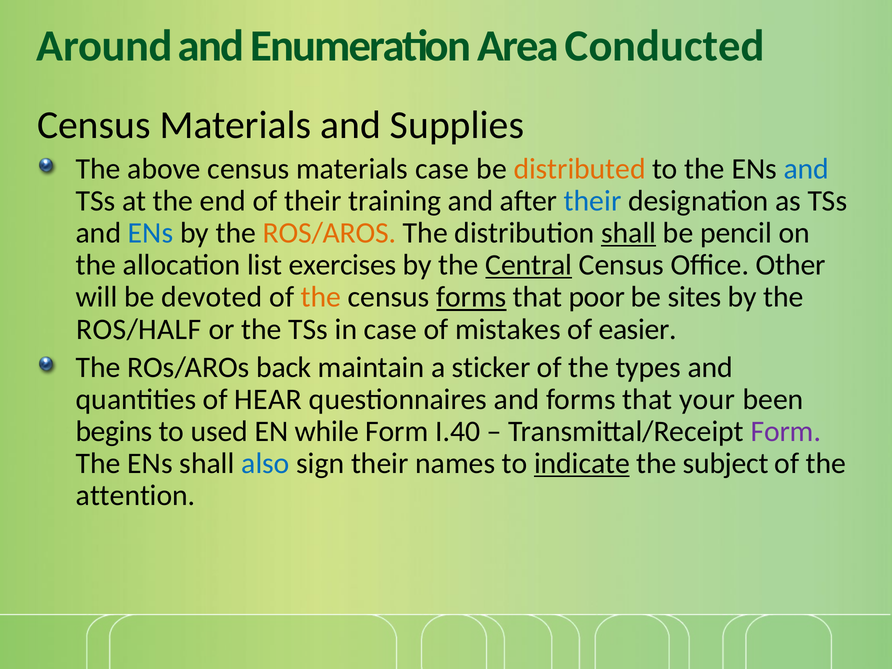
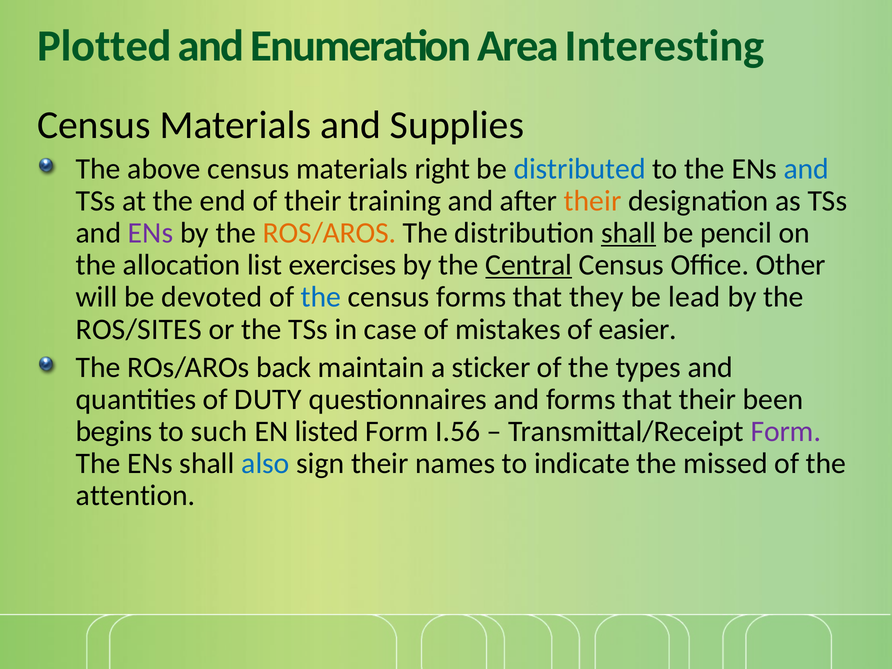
Around: Around -> Plotted (104, 46)
Conducted: Conducted -> Interesting (665, 46)
materials case: case -> right (442, 169)
distributed colour: orange -> blue (580, 169)
their colour: blue -> orange (593, 201)
ENs colour: blue -> purple (151, 233)
the colour: orange -> blue (321, 297)
forms underline: present -> none (471, 297)
poor: poor -> they (596, 297)
sites: sites -> lead (694, 297)
ROS/HALF: ROS/HALF -> ROS/SITES (139, 329)
HEAR: HEAR -> DUTY (268, 399)
that your: your -> their (707, 399)
used: used -> such (219, 431)
while: while -> listed (327, 431)
I.40: I.40 -> I.56 (458, 431)
indicate underline: present -> none (582, 464)
subject: subject -> missed (726, 464)
